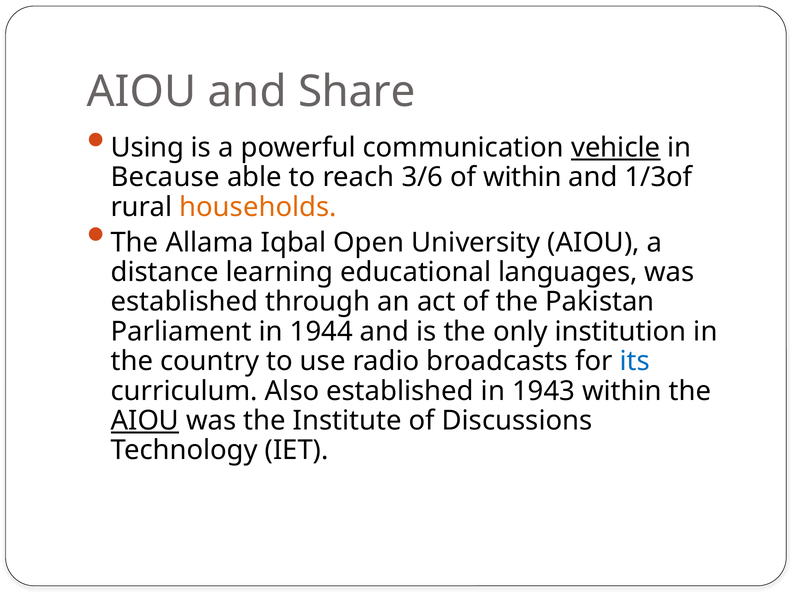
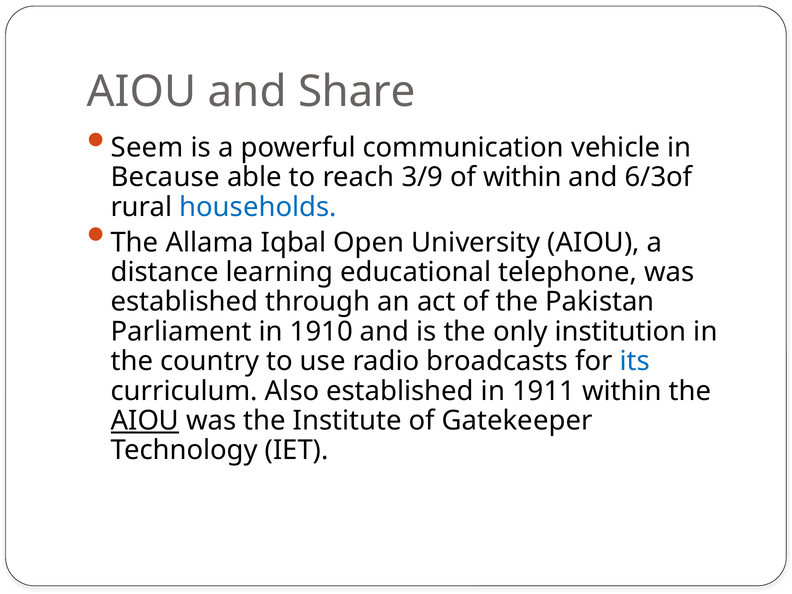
Using: Using -> Seem (147, 148)
vehicle underline: present -> none (616, 148)
3/6: 3/6 -> 3/9 (422, 177)
1/3of: 1/3of -> 6/3of (658, 177)
households colour: orange -> blue (258, 207)
languages: languages -> telephone (568, 272)
1944: 1944 -> 1910 (321, 332)
1943: 1943 -> 1911 (544, 391)
Discussions: Discussions -> Gatekeeper (517, 421)
